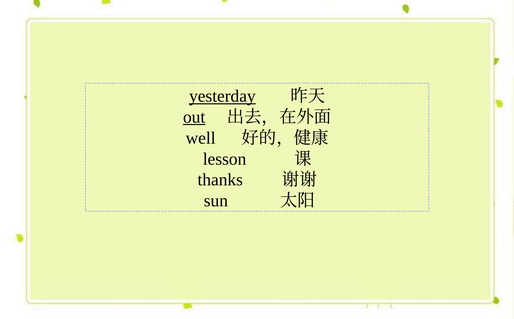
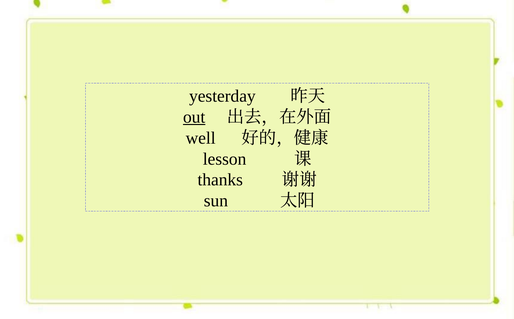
yesterday underline: present -> none (222, 96)
